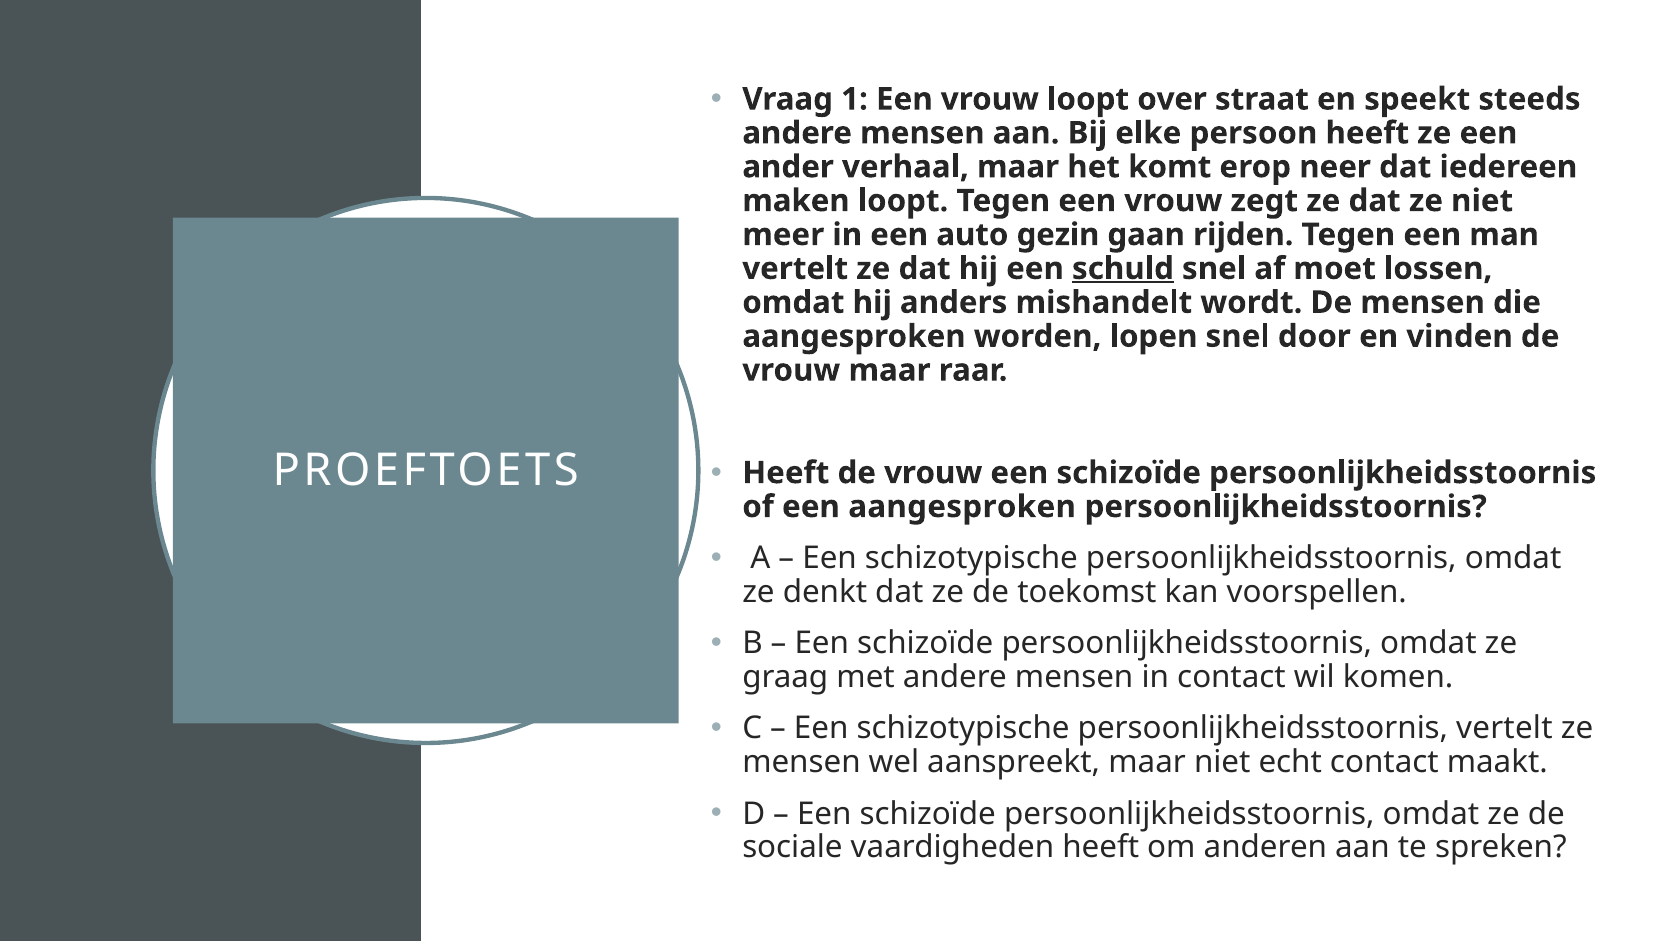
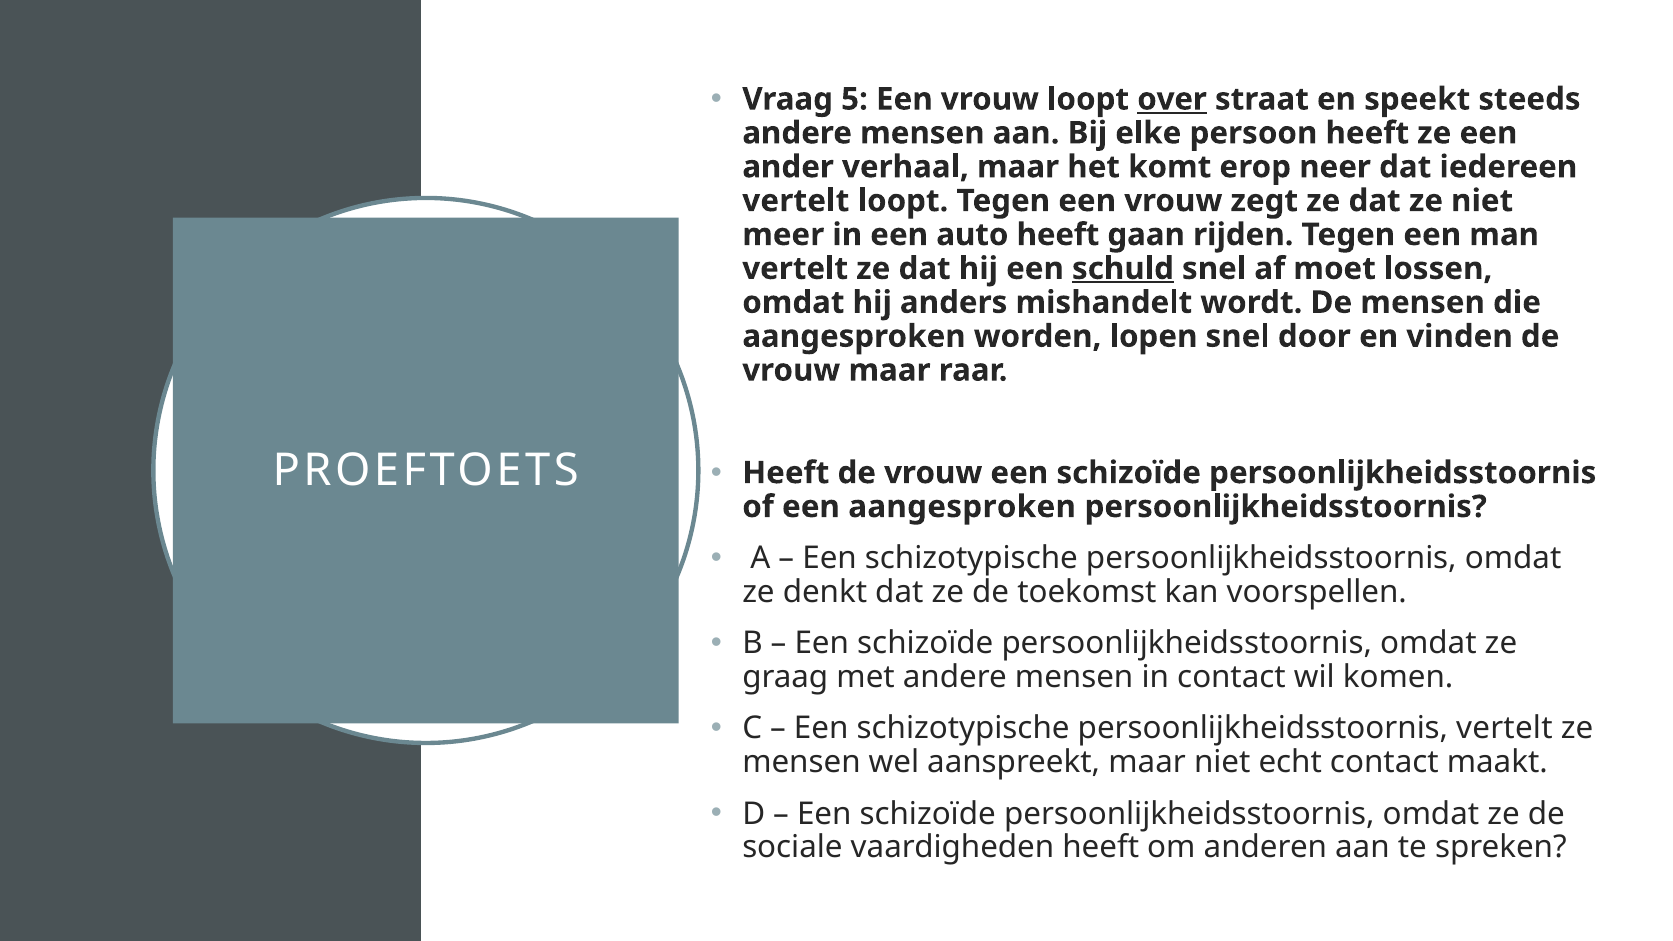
1: 1 -> 5 (854, 99)
over underline: none -> present (1172, 99)
maken: maken -> vertelt (796, 201)
auto gezin: gezin -> heeft (1058, 235)
